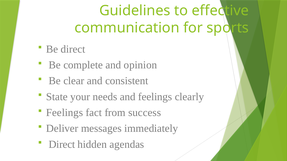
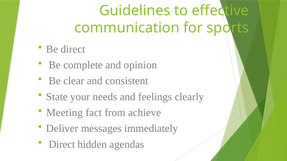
Feelings: Feelings -> Meeting (65, 113)
success: success -> achieve (145, 113)
